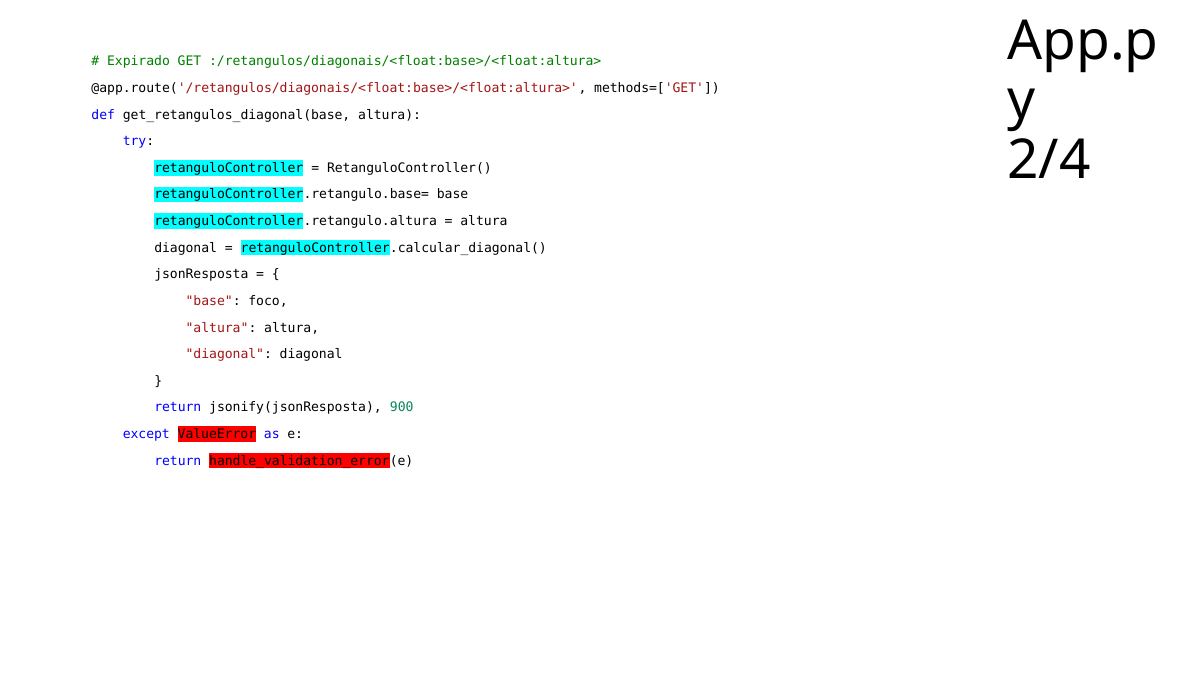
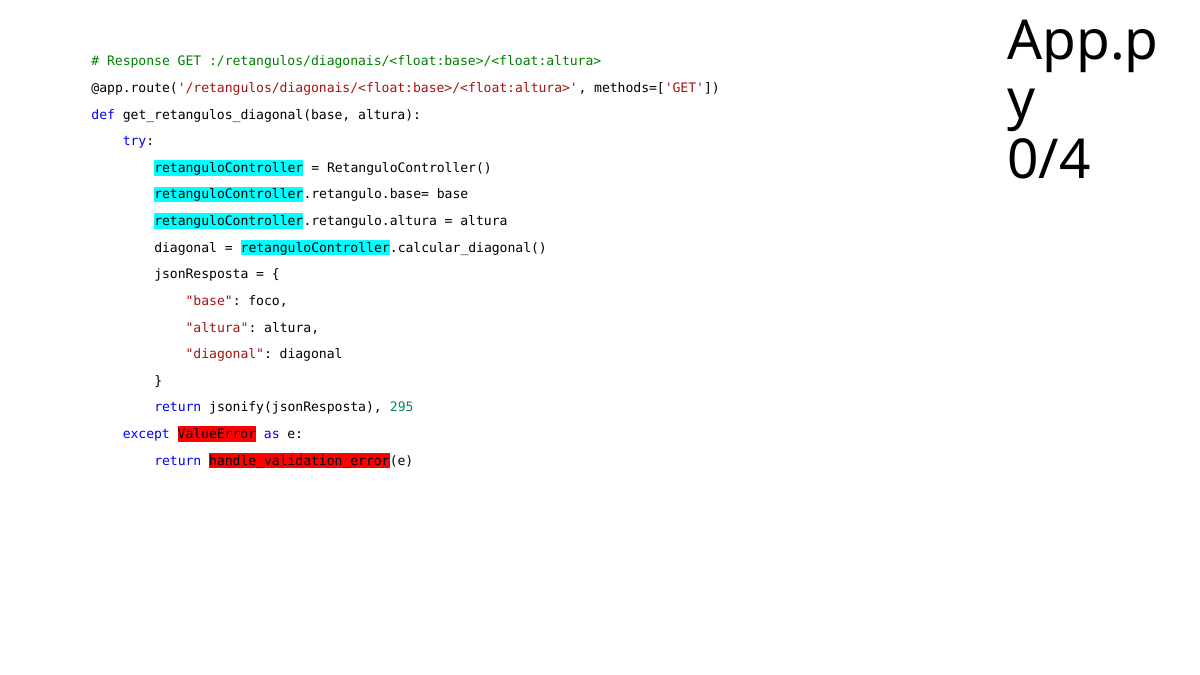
Expirado: Expirado -> Response (139, 62)
2/4: 2/4 -> 0/4 (1049, 160)
900: 900 -> 295 (402, 408)
